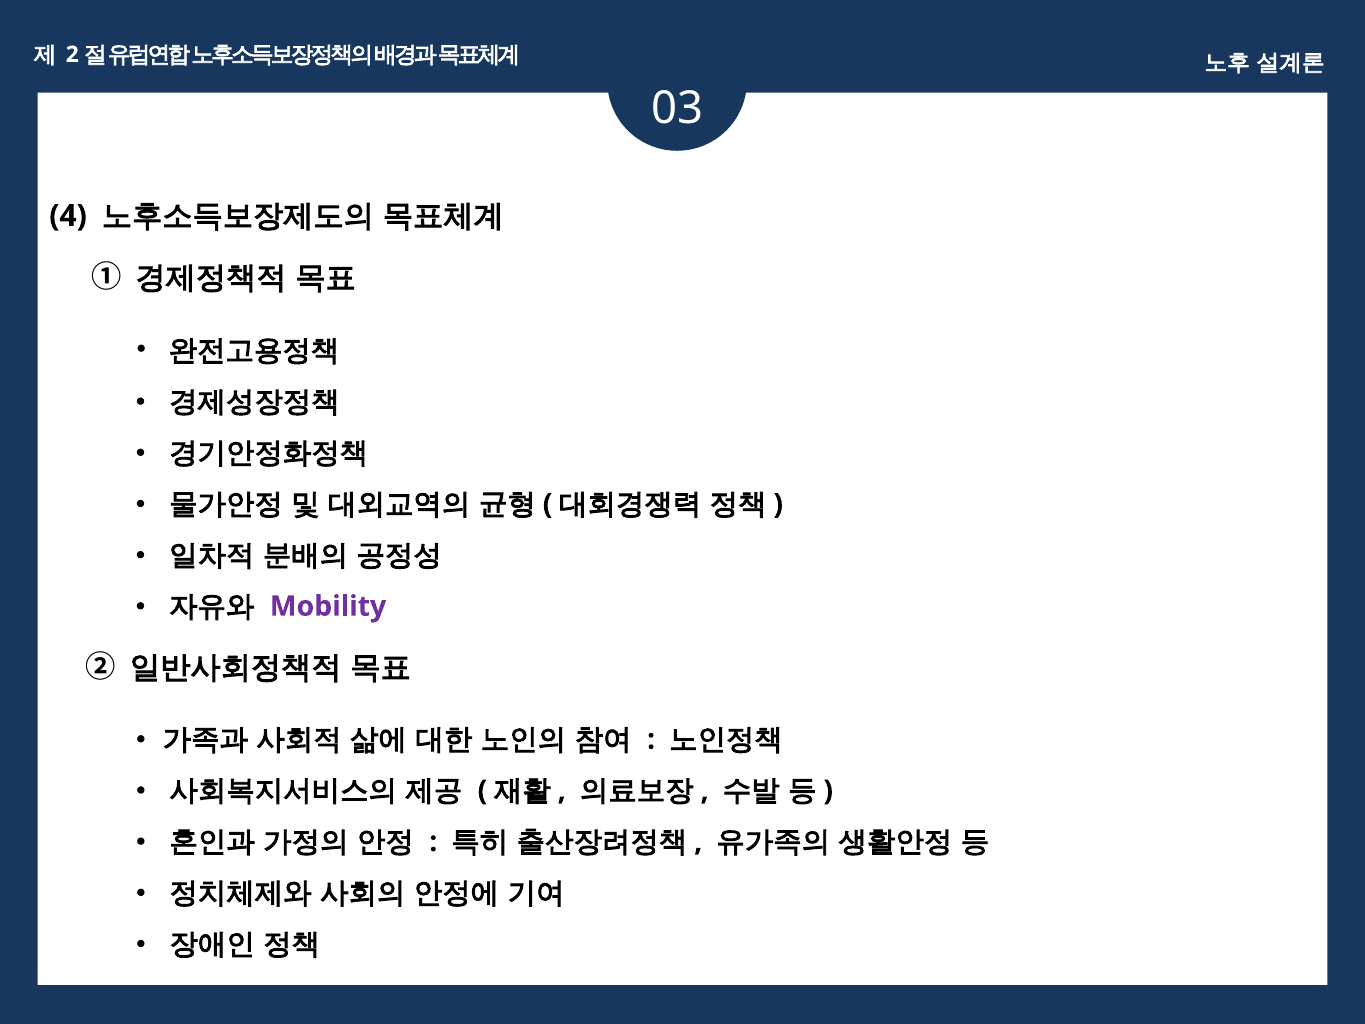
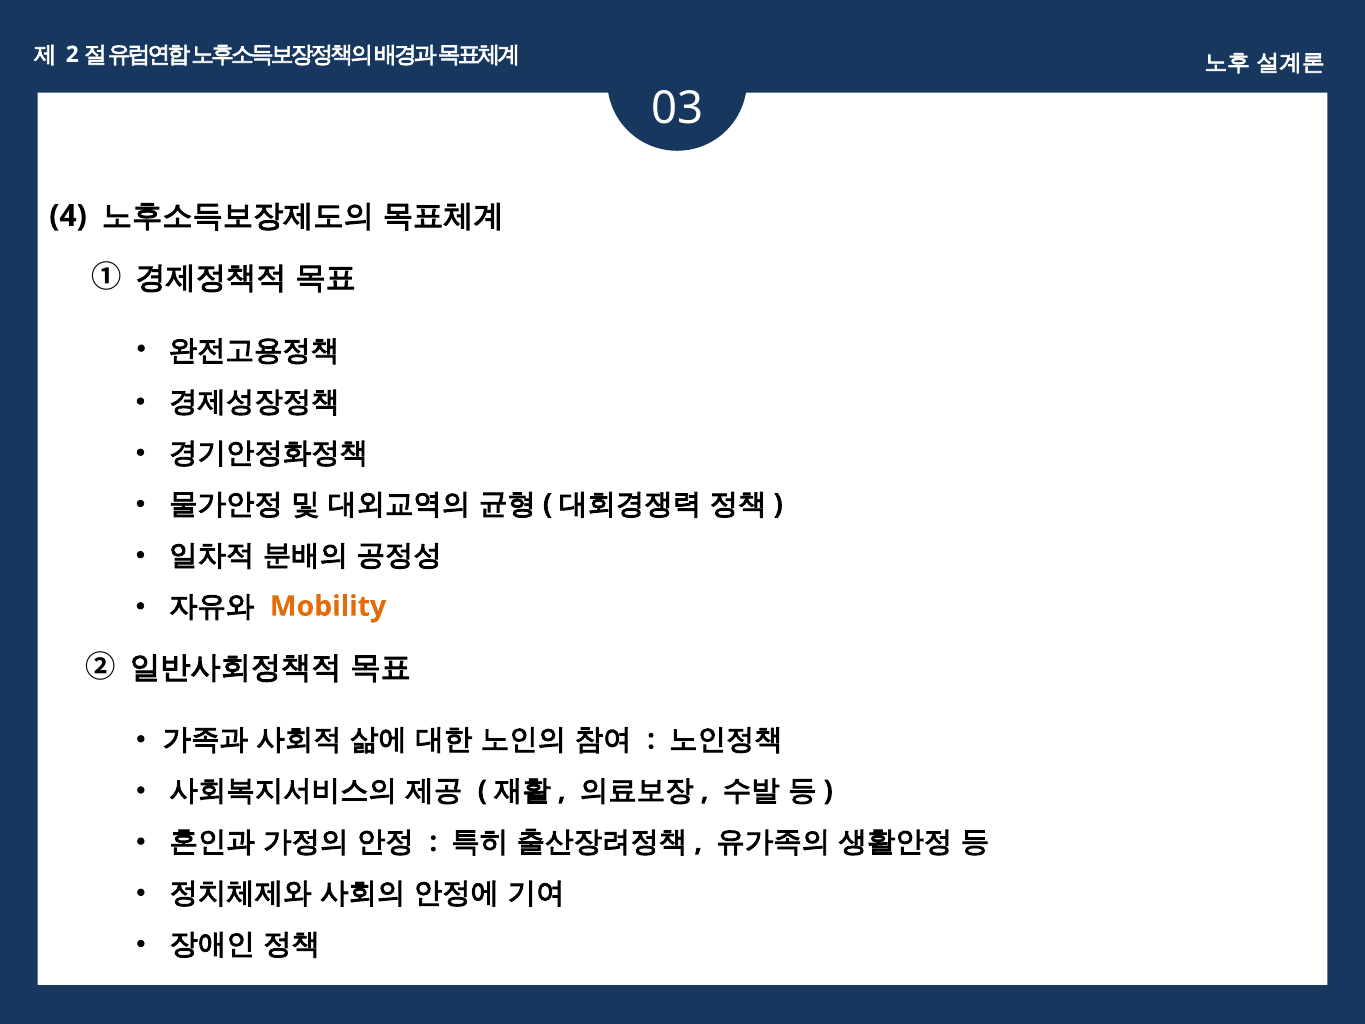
Mobility colour: purple -> orange (328, 606)
